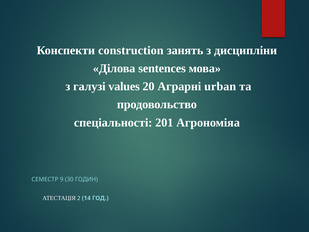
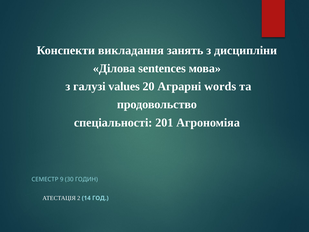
construction: construction -> викладання (131, 50)
urban: urban -> words (220, 86)
